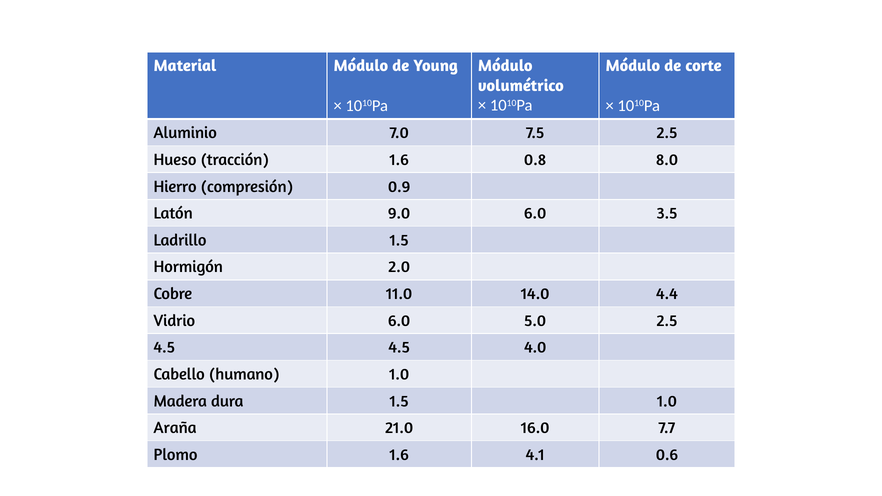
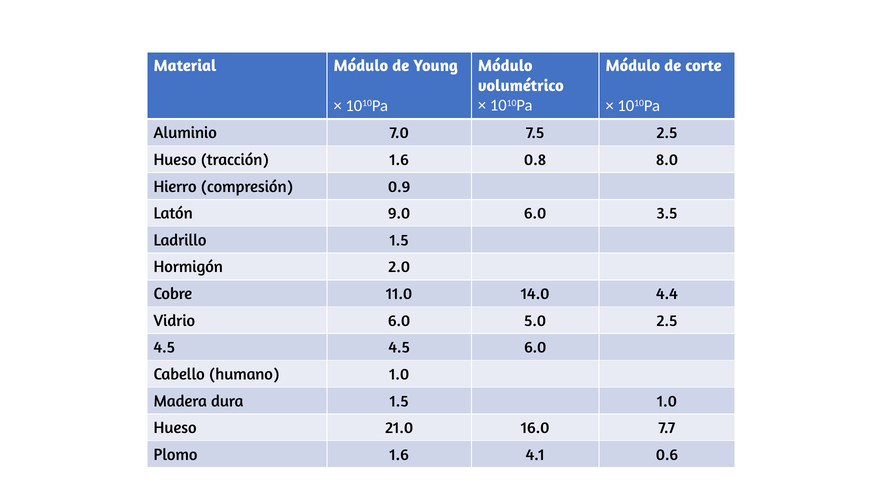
4.5 4.0: 4.0 -> 6.0 (535, 348)
Araña: Araña -> Hueso (175, 428)
